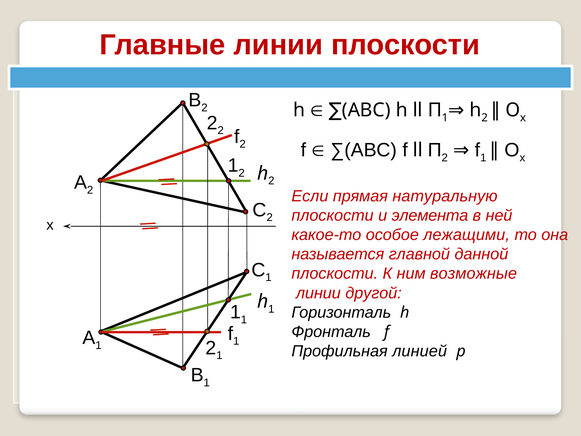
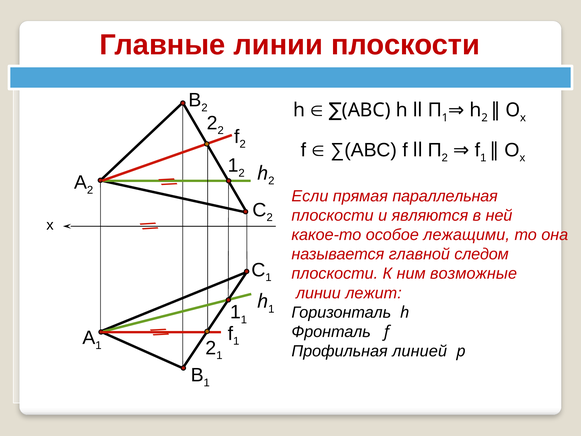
натуральную: натуральную -> параллельная (445, 196)
элемента: элемента -> являются (430, 215)
данной: данной -> следом (482, 254)
другой: другой -> лежит (374, 293)
